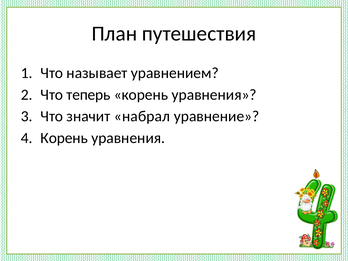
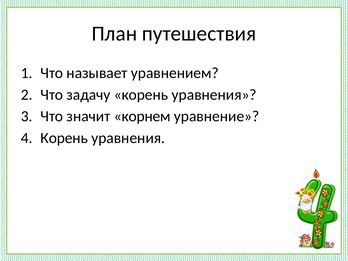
теперь: теперь -> задачу (88, 95)
набрал: набрал -> корнем (142, 116)
